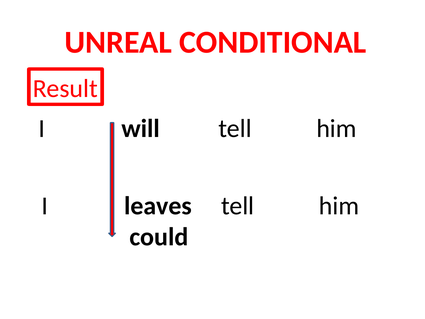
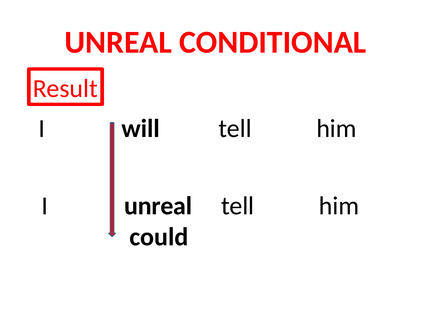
I leaves: leaves -> unreal (158, 206)
